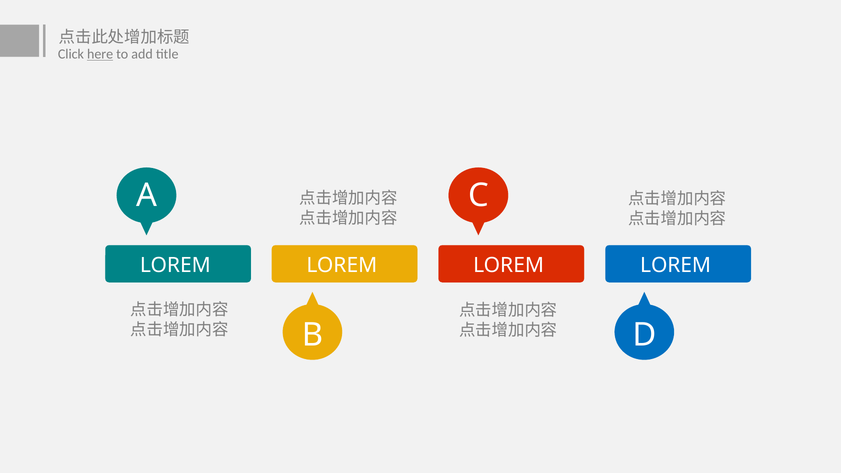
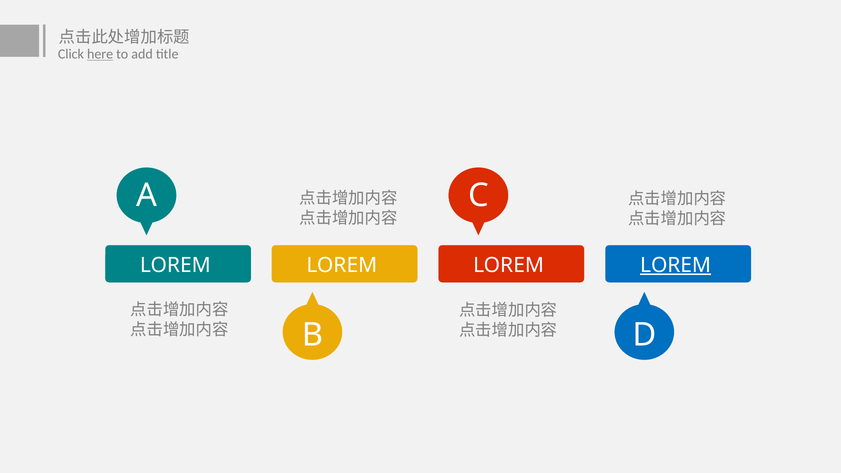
LOREM underline: none -> present (676, 265)
